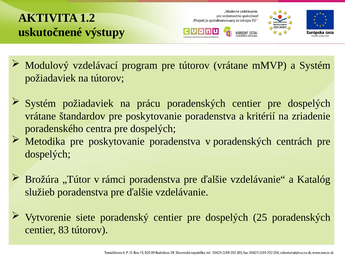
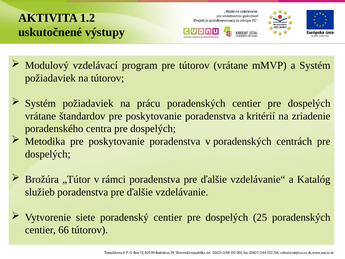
83: 83 -> 66 (64, 230)
